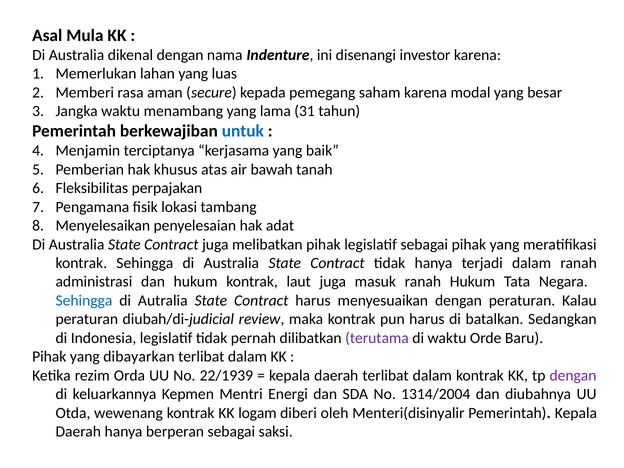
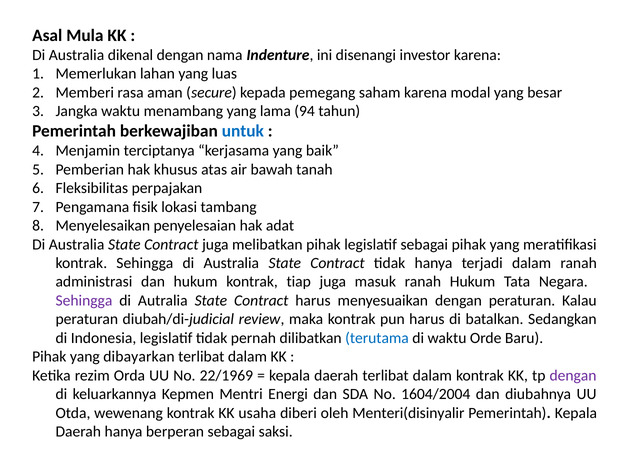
31: 31 -> 94 (305, 111)
laut: laut -> tiap (299, 282)
Sehingga colour: blue -> purple (84, 301)
terutama colour: purple -> blue (377, 338)
22/1939: 22/1939 -> 22/1969 (226, 375)
1314/2004: 1314/2004 -> 1604/2004 (436, 394)
logam: logam -> usaha (257, 413)
